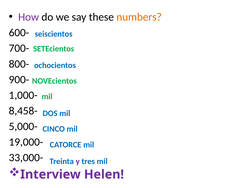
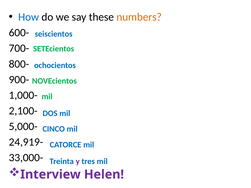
How colour: purple -> blue (29, 17)
8,458-: 8,458- -> 2,100- (23, 111)
19,000-: 19,000- -> 24,919- (26, 142)
